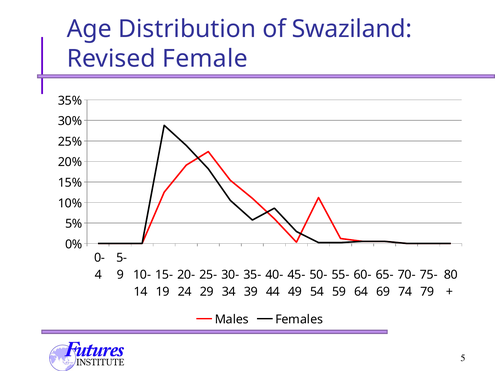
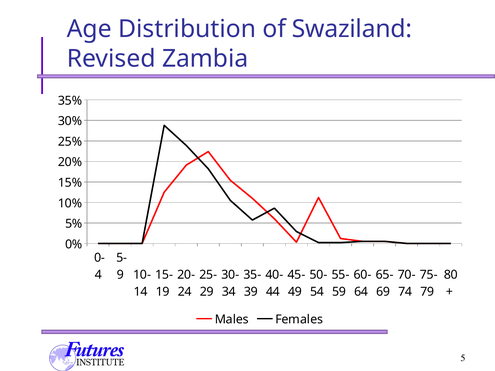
Female: Female -> Zambia (205, 59)
